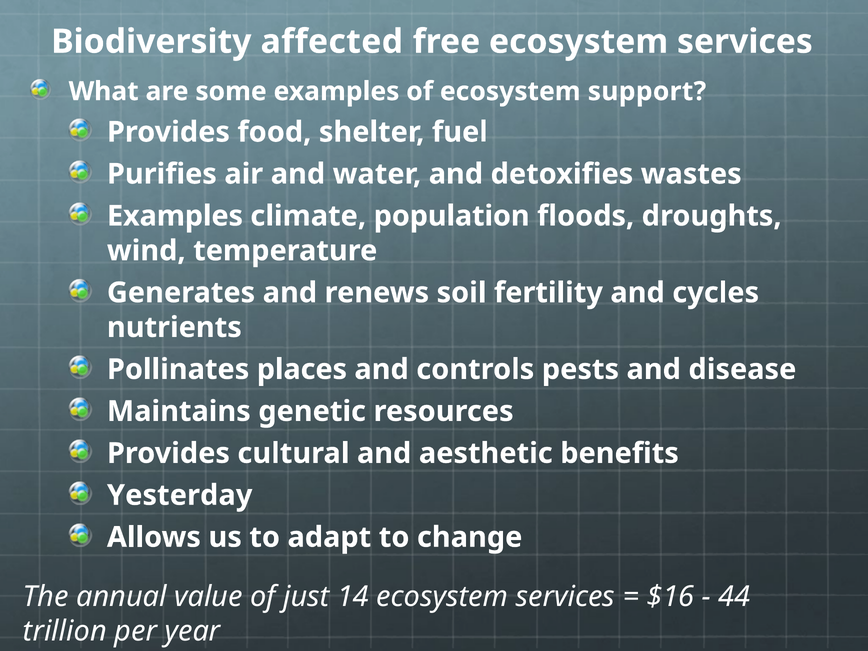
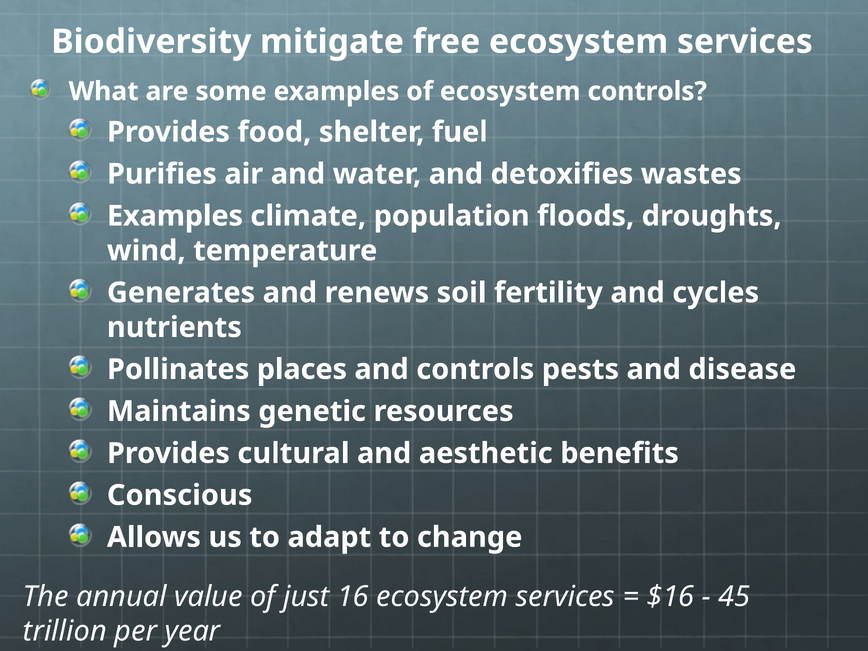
affected: affected -> mitigate (332, 42)
ecosystem support: support -> controls (647, 91)
Yesterday: Yesterday -> Conscious (180, 495)
14: 14 -> 16 (353, 597)
44: 44 -> 45 (734, 597)
